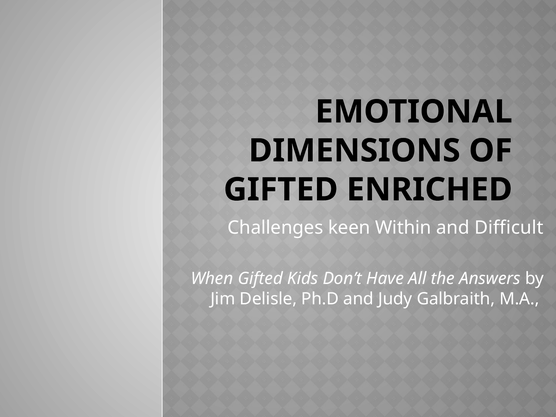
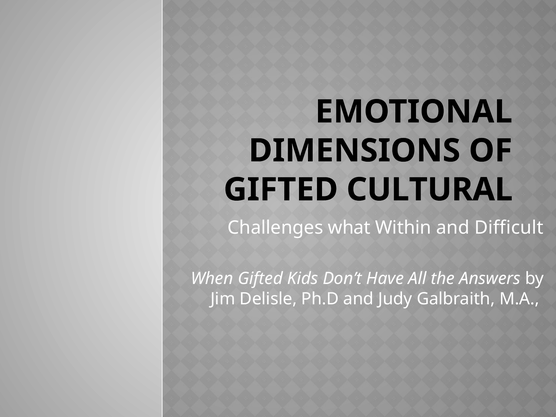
ENRICHED: ENRICHED -> CULTURAL (430, 190)
keen: keen -> what (349, 228)
